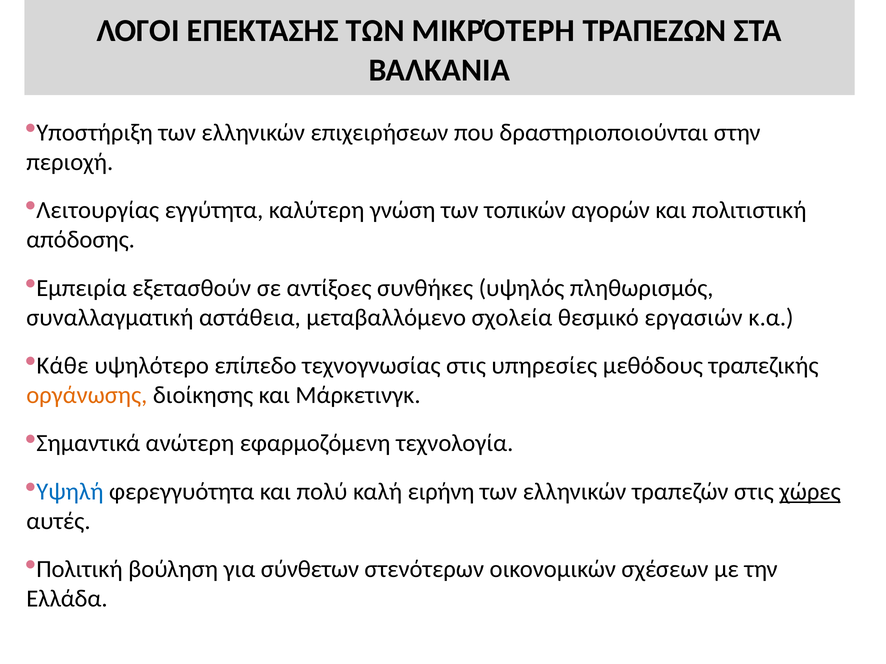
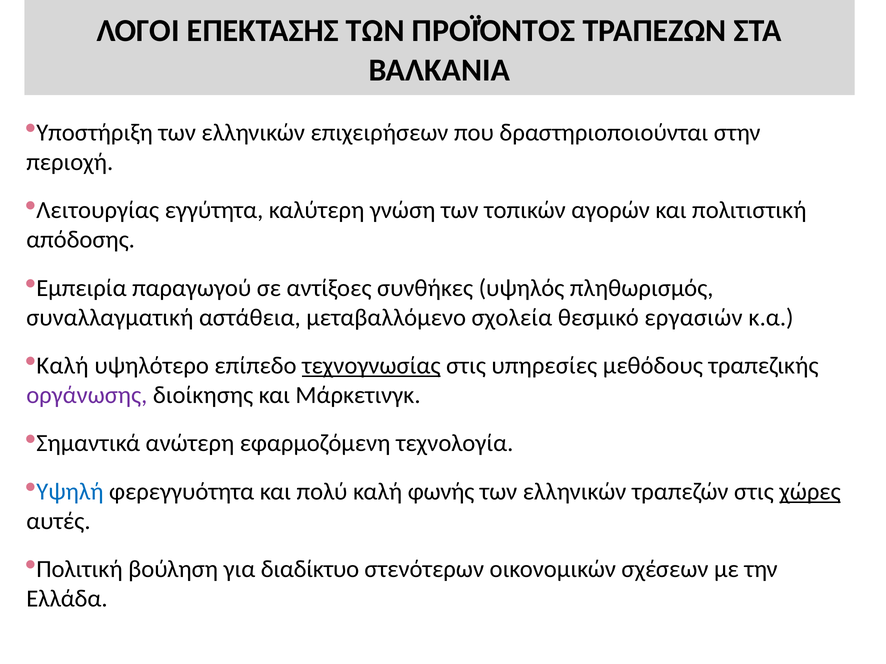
ΜΙΚΡΌΤΕΡΗ: ΜΙΚΡΌΤΕΡΗ -> ΠΡΟΪΌΝΤΟΣ (494, 31)
εξετασθούν: εξετασθούν -> παραγωγού (192, 288)
Κάθε: Κάθε -> Καλή (62, 366)
τεχνογνωσίας underline: none -> present (371, 366)
οργάνωσης colour: orange -> purple (87, 395)
ειρήνη: ειρήνη -> φωνής (441, 492)
σύνθετων: σύνθετων -> διαδίκτυο (310, 570)
